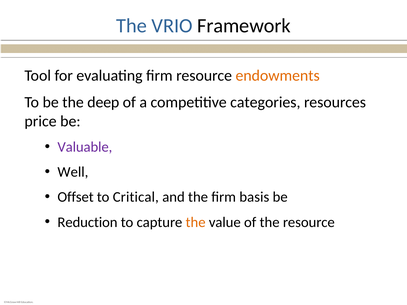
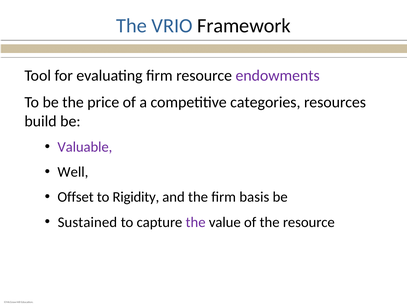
endowments colour: orange -> purple (278, 76)
deep: deep -> price (103, 102)
price: price -> build (41, 121)
Critical: Critical -> Rigidity (136, 197)
Reduction: Reduction -> Sustained (87, 222)
the colour: orange -> purple (196, 222)
